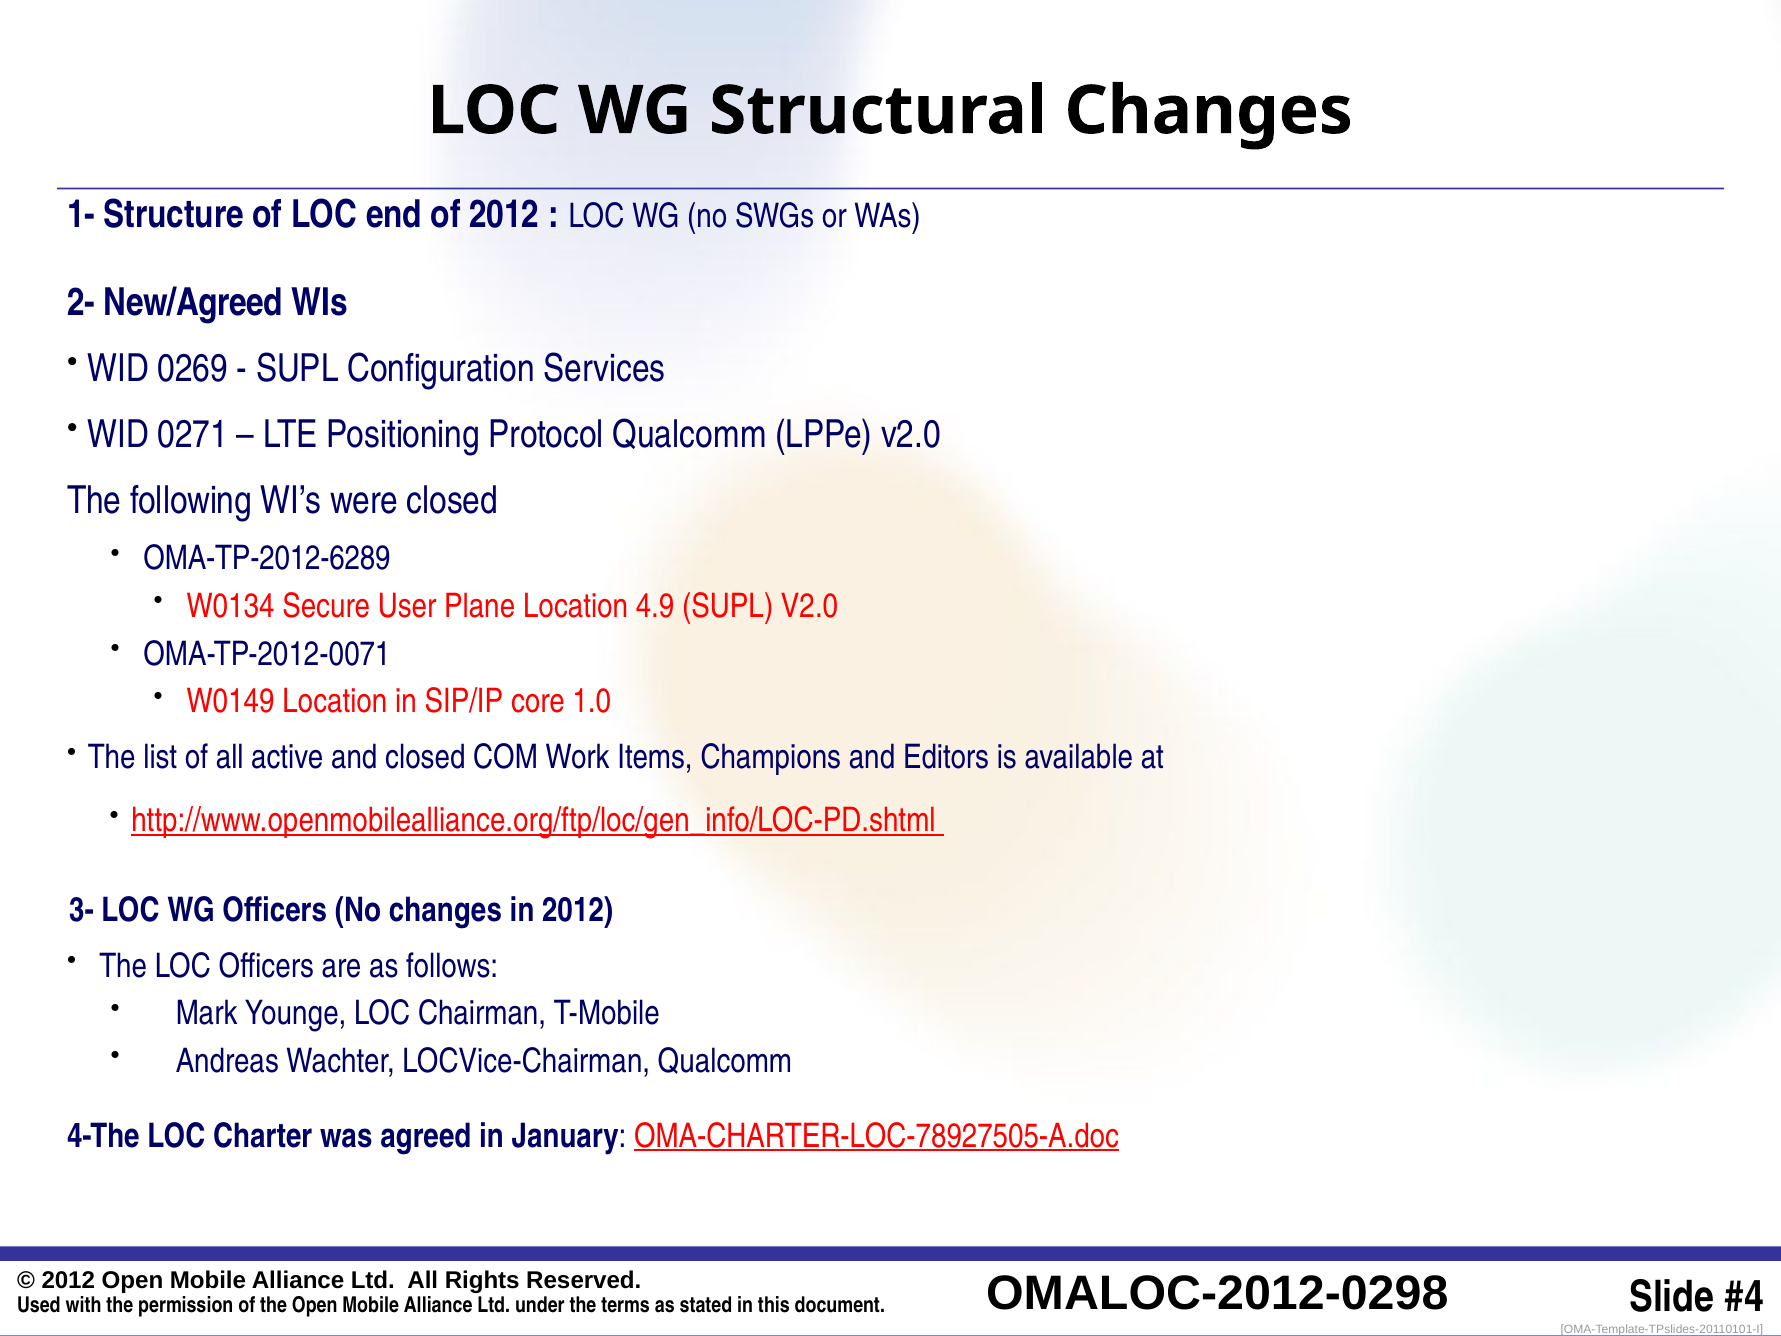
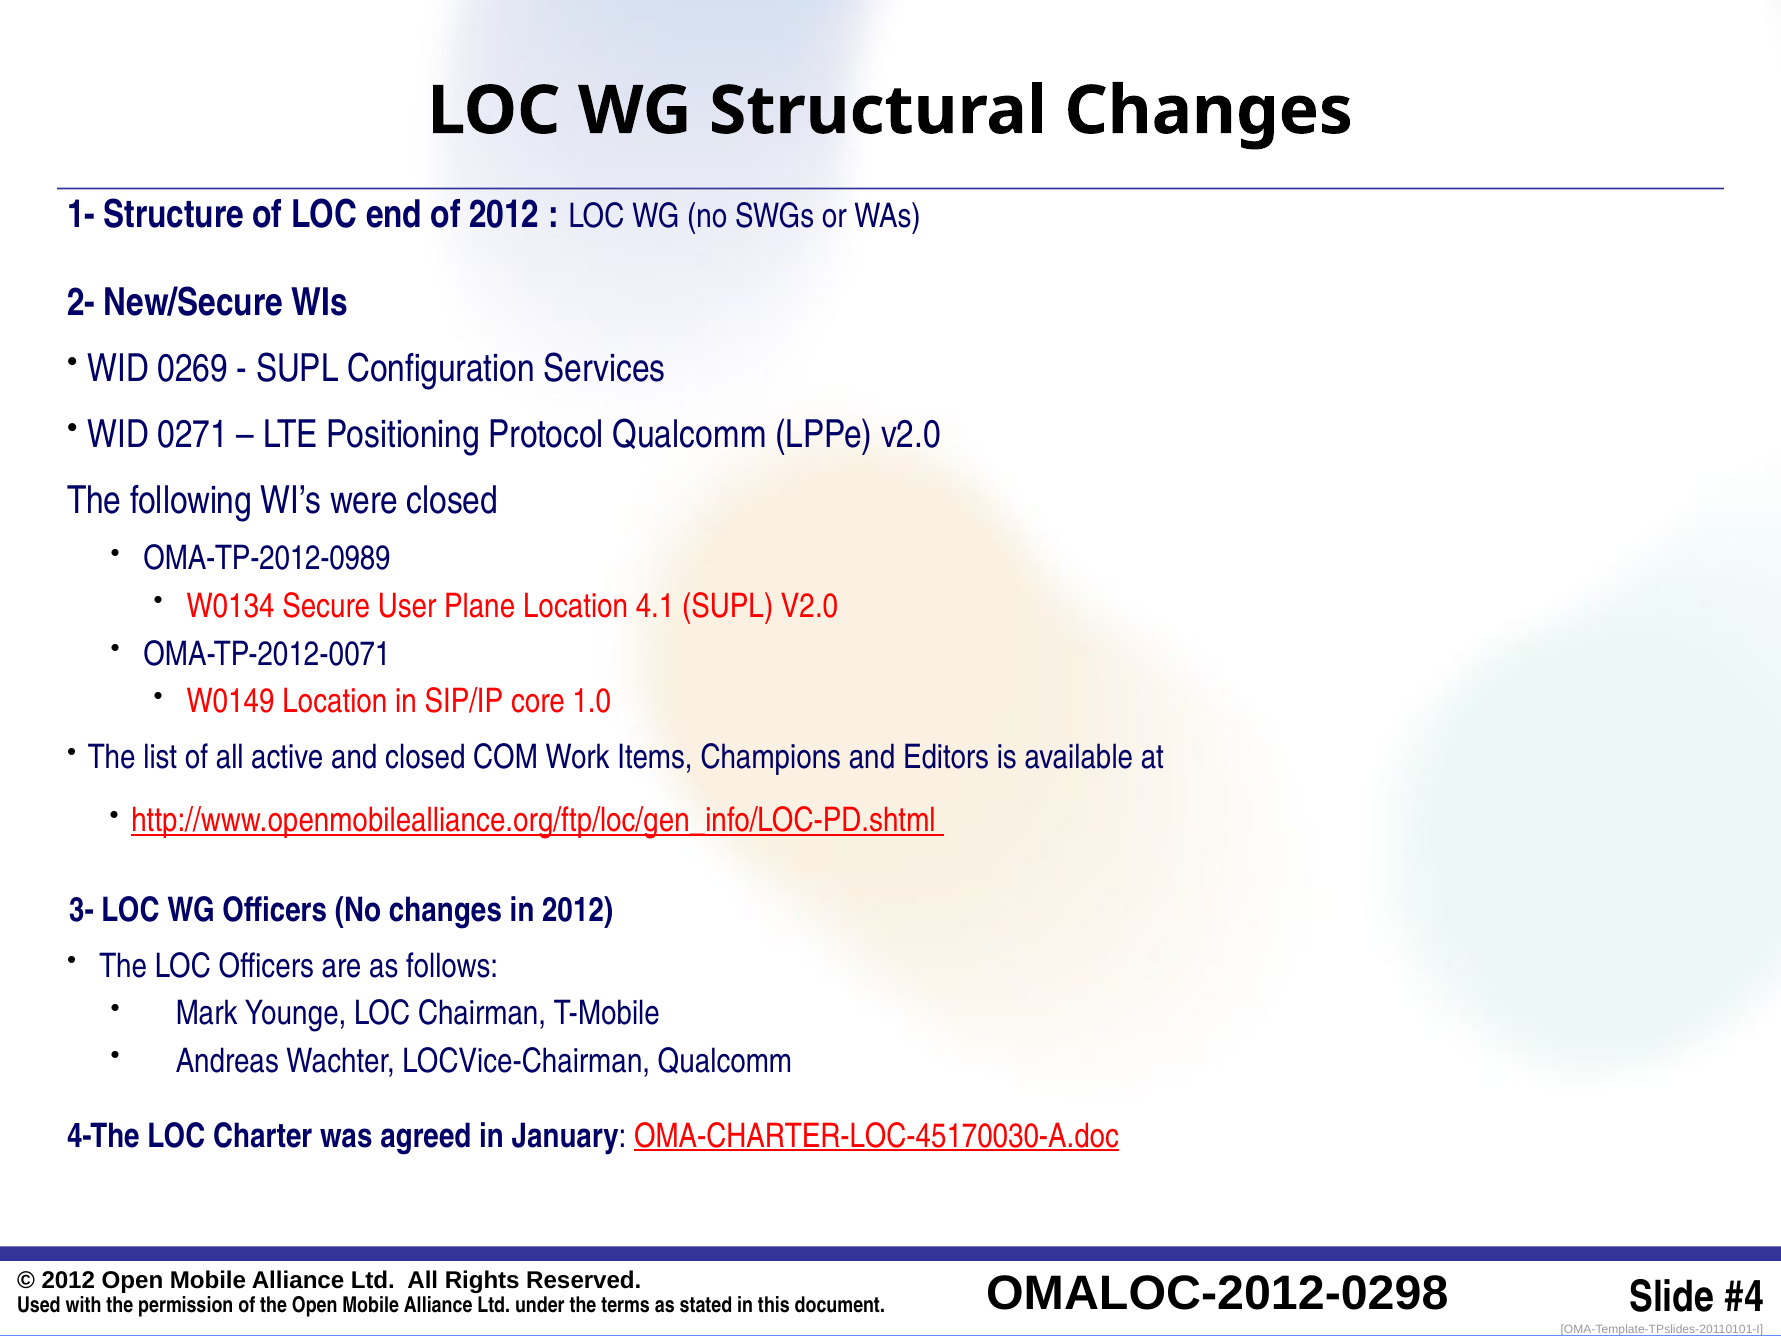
New/Agreed: New/Agreed -> New/Secure (193, 302)
OMA-TP-2012-6289: OMA-TP-2012-6289 -> OMA-TP-2012-0989 (267, 559)
4.9: 4.9 -> 4.1 (655, 606)
OMA-CHARTER-LOC-78927505-A.doc: OMA-CHARTER-LOC-78927505-A.doc -> OMA-CHARTER-LOC-45170030-A.doc (877, 1136)
